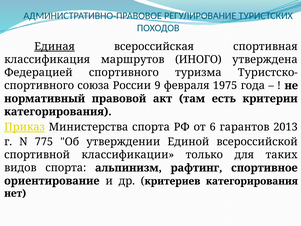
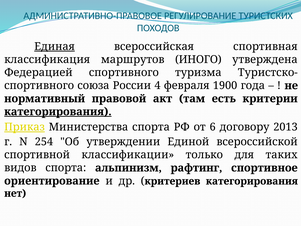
9: 9 -> 4 (158, 86)
1975: 1975 -> 1900 (225, 86)
категорирования underline: none -> present (58, 112)
гарантов: гарантов -> договору (245, 127)
775: 775 -> 254 (44, 142)
